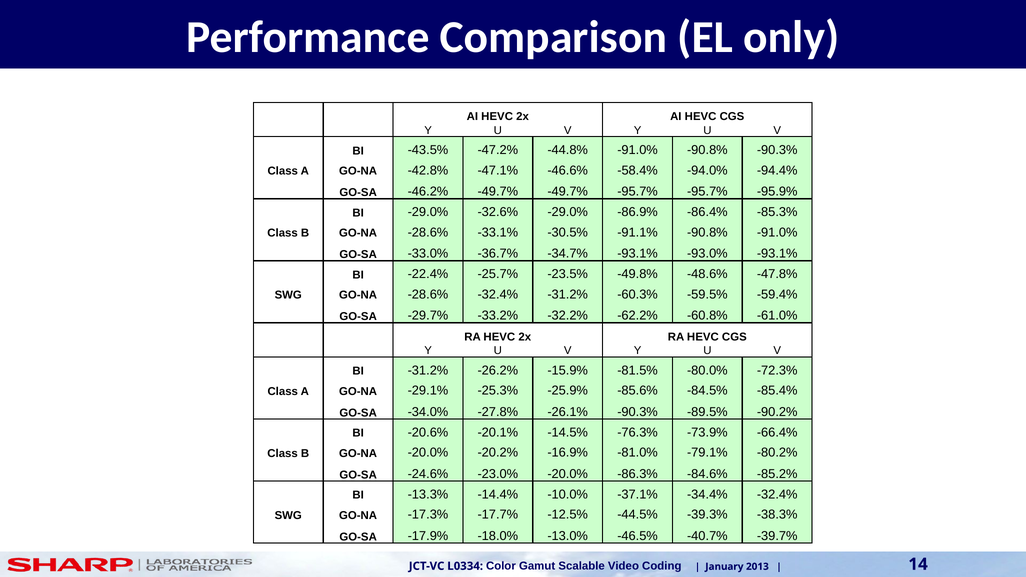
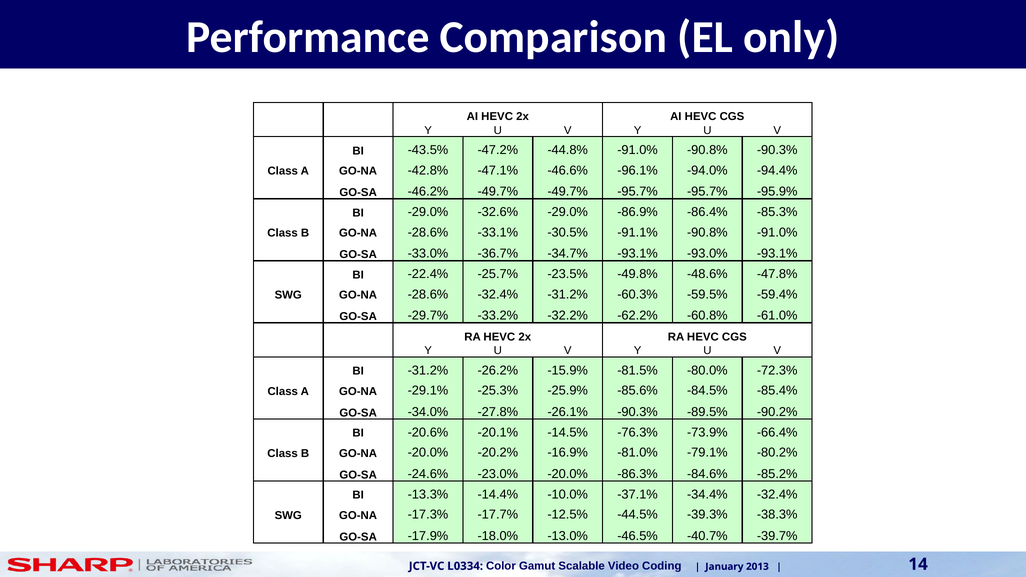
-58.4%: -58.4% -> -96.1% (638, 170)
